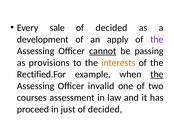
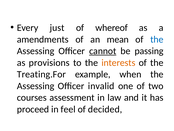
sale: sale -> just (57, 28)
decided: decided -> whereof (112, 28)
development: development -> amendments (43, 39)
apply: apply -> mean (118, 39)
the colour: purple -> blue (157, 39)
Rectified.For: Rectified.For -> Treating.For (41, 74)
the underline: present -> none (157, 74)
just: just -> feel (68, 109)
